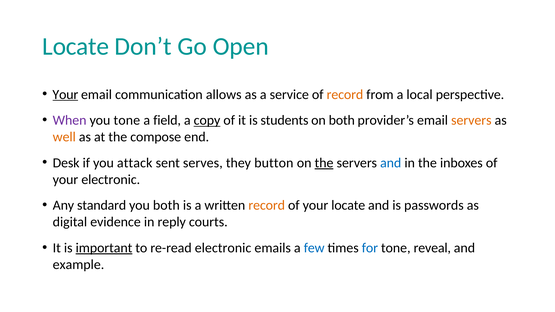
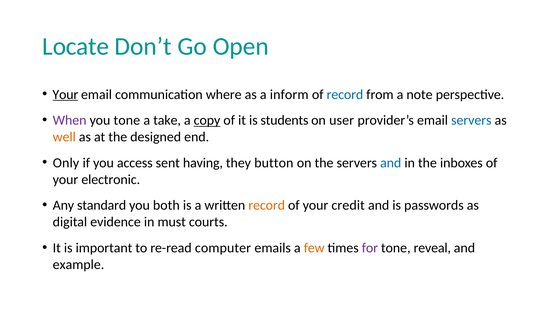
allows: allows -> where (224, 94)
service: service -> inform (289, 94)
record colour: orange -> blue (345, 94)
local: local -> note (420, 94)
field: field -> take (167, 120)
on both: both -> user (342, 120)
servers colour: orange -> blue (471, 120)
compose: compose -> designed (156, 137)
Desk: Desk -> Only (66, 163)
attack: attack -> access (135, 163)
serves: serves -> having (203, 163)
the underline: present -> none (324, 163)
your locate: locate -> credit (348, 206)
reply: reply -> must (172, 222)
important underline: present -> none (104, 248)
re-read electronic: electronic -> computer (223, 248)
few colour: blue -> orange (314, 248)
for colour: blue -> purple (370, 248)
